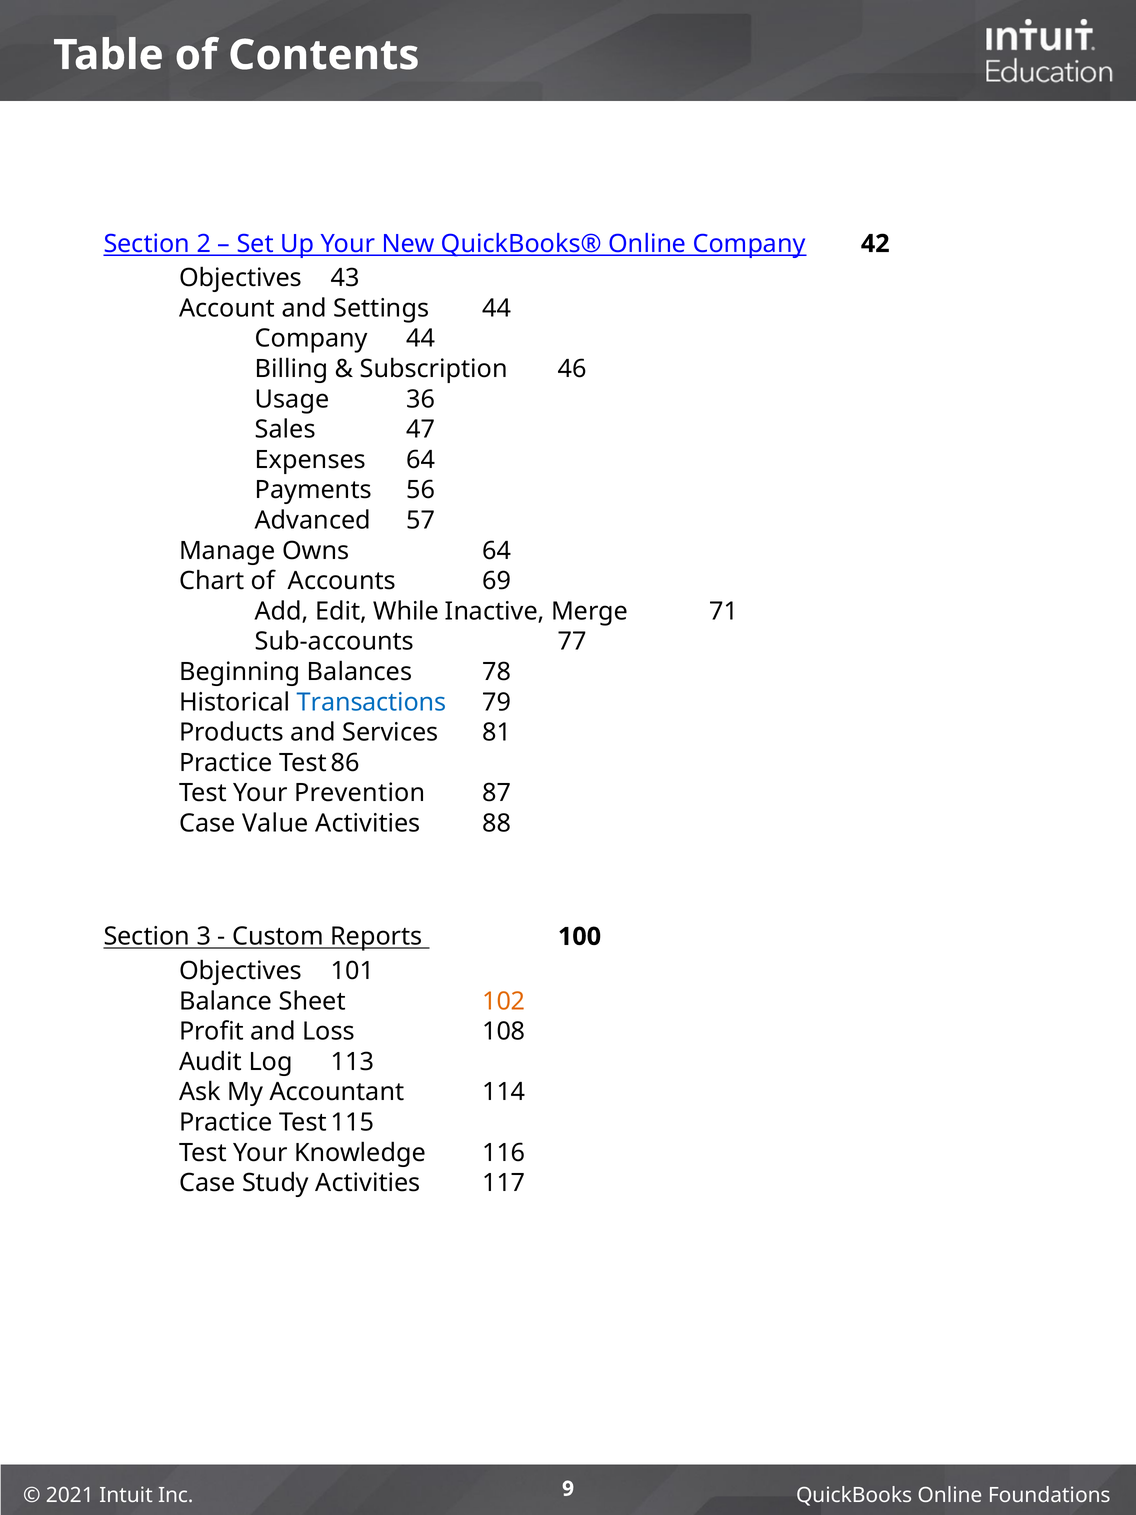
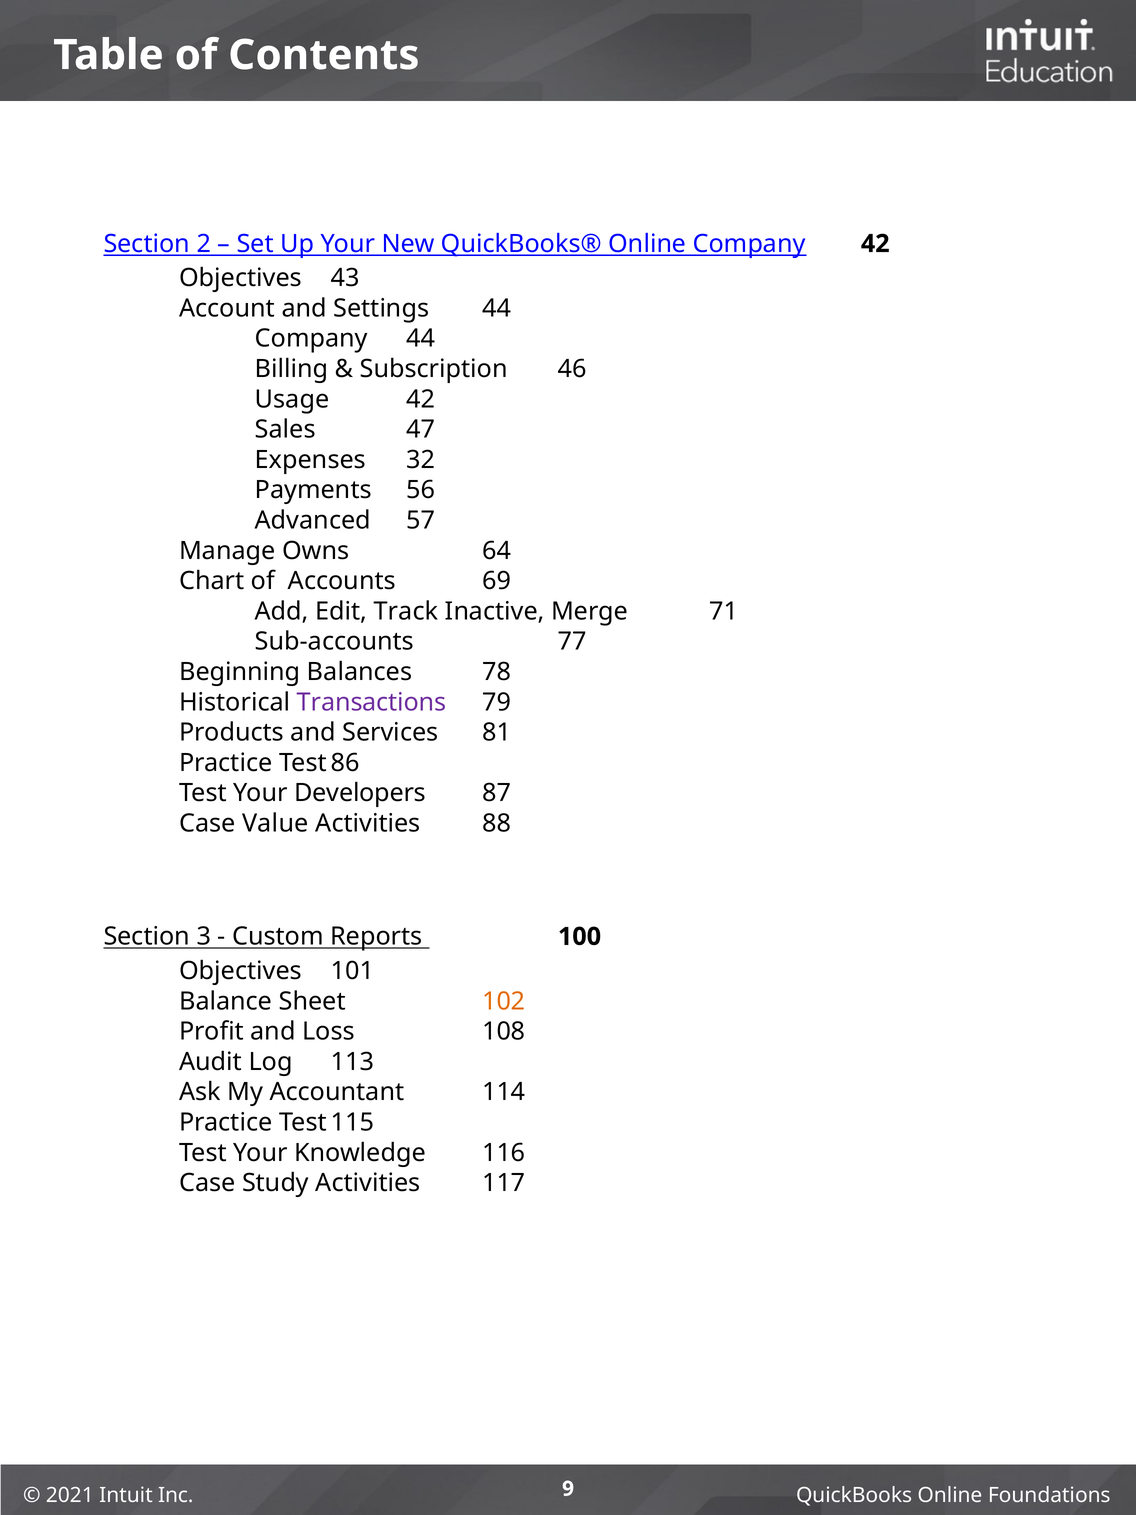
Usage 36: 36 -> 42 (421, 399)
Expenses 64: 64 -> 32 (421, 460)
While: While -> Track (406, 611)
Transactions colour: blue -> purple (372, 702)
Prevention: Prevention -> Developers (360, 793)
